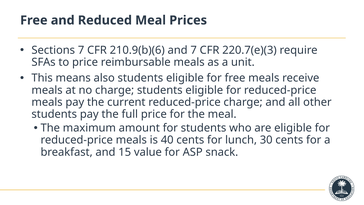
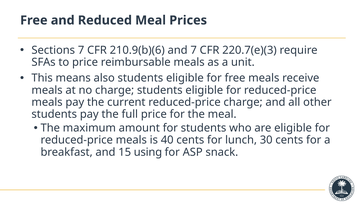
value: value -> using (148, 152)
